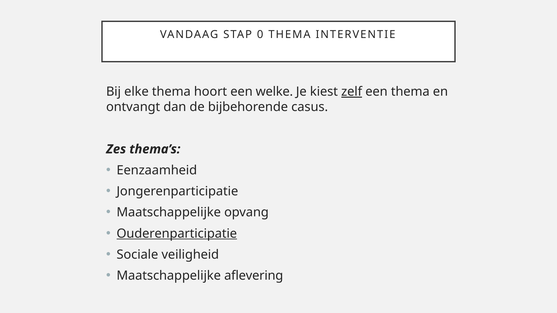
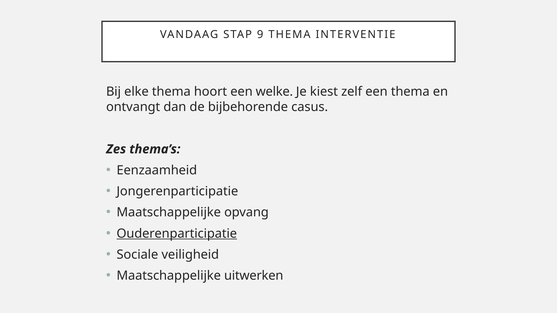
0: 0 -> 9 (260, 35)
zelf underline: present -> none (352, 92)
aflevering: aflevering -> uitwerken (254, 276)
